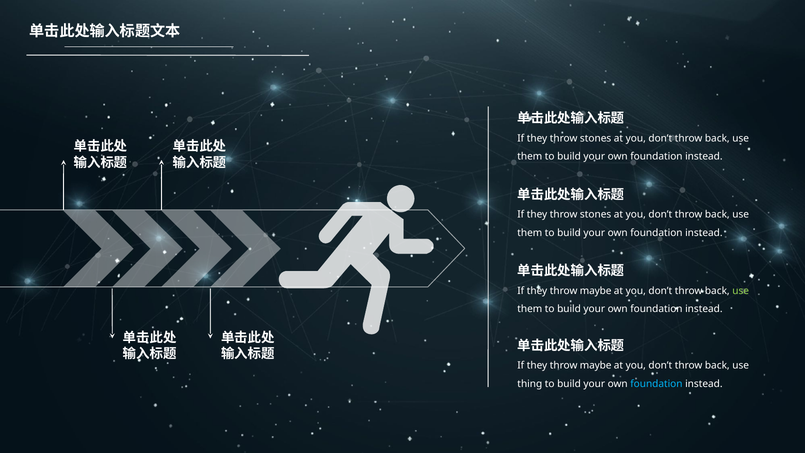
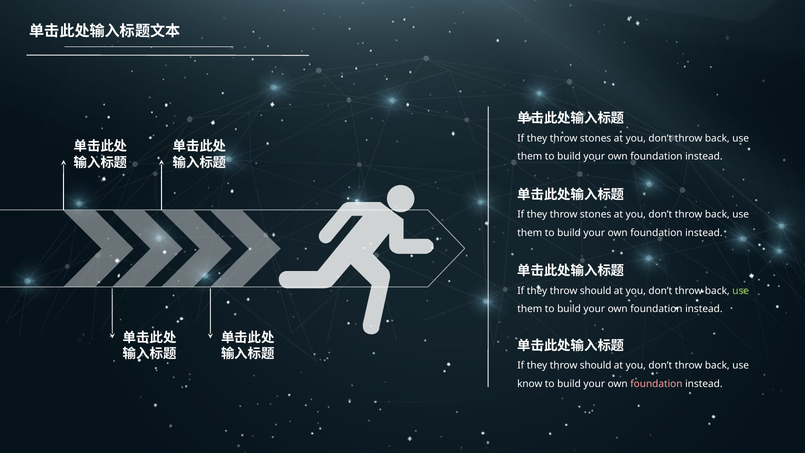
maybe: maybe -> should (596, 291)
maybe: maybe -> should (596, 365)
thing: thing -> know (530, 384)
foundation colour: light blue -> pink (656, 384)
